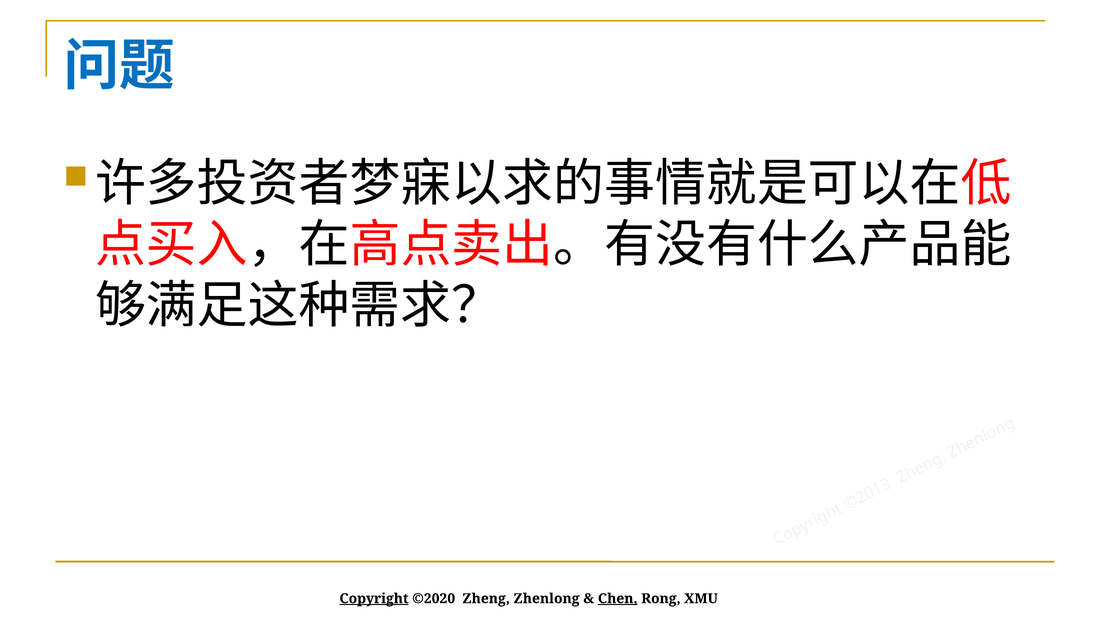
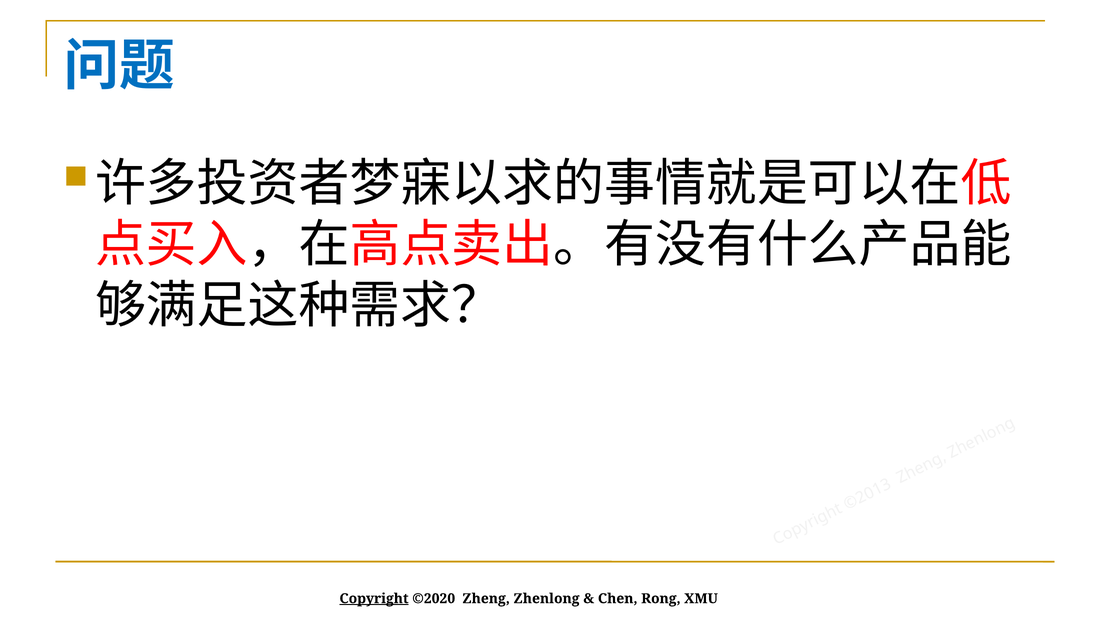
Chen underline: present -> none (618, 599)
